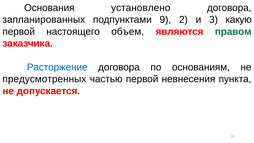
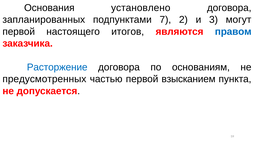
9: 9 -> 7 (165, 20)
какую: какую -> могут (239, 20)
объем: объем -> итогов (128, 32)
правом colour: green -> blue (233, 32)
невнесения: невнесения -> взысканием (189, 79)
